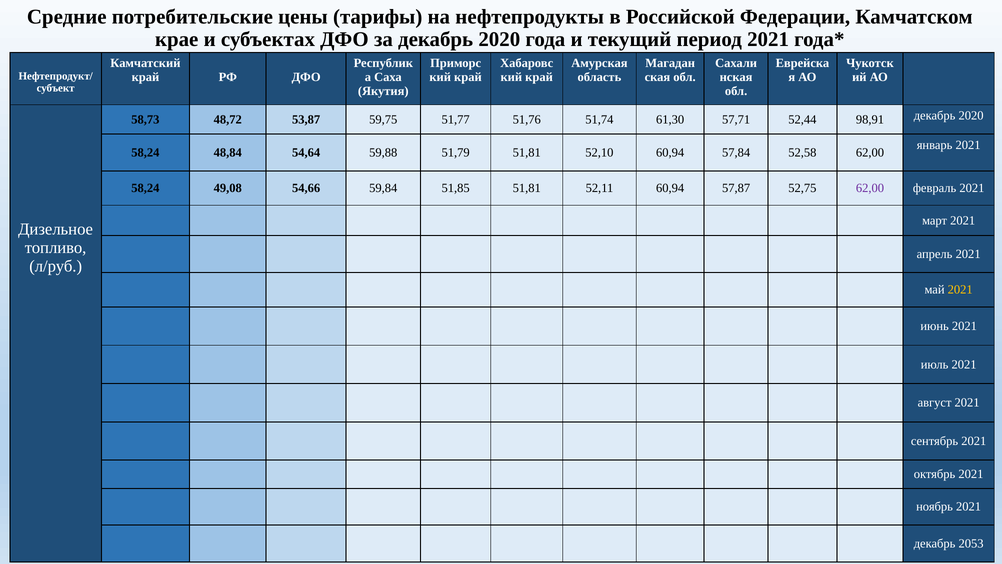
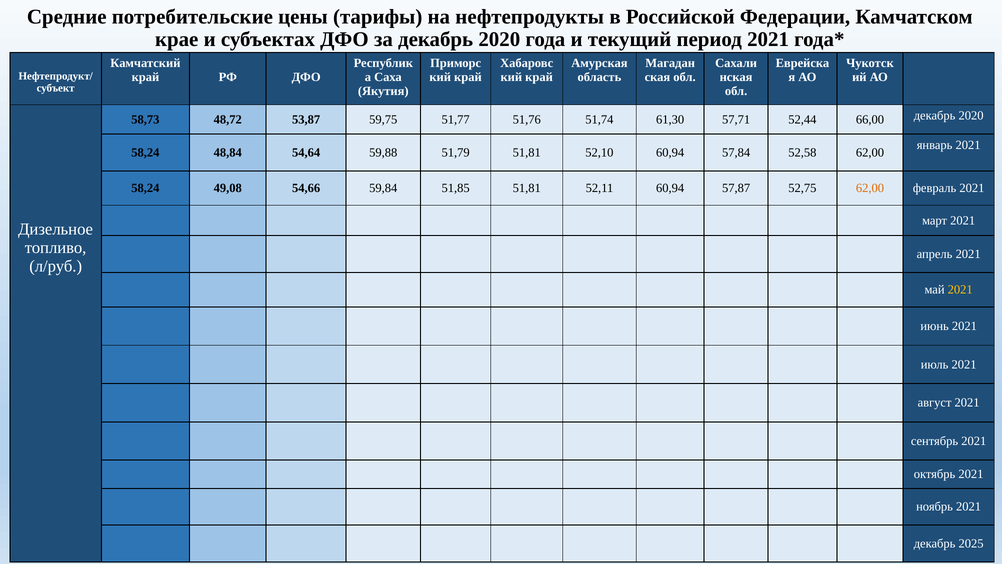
98,91: 98,91 -> 66,00 (870, 119)
62,00 colour: purple -> orange (870, 188)
2053: 2053 -> 2025 (971, 543)
